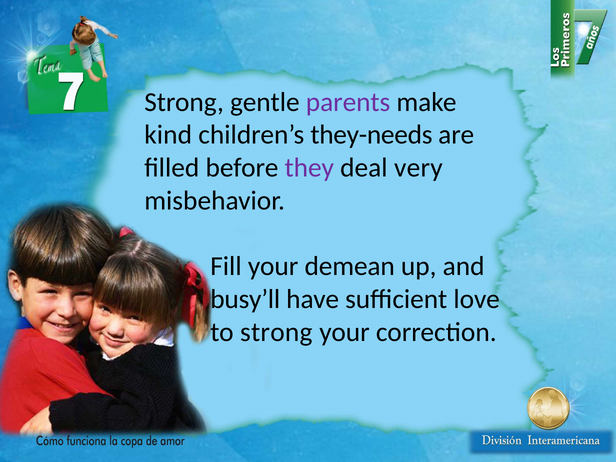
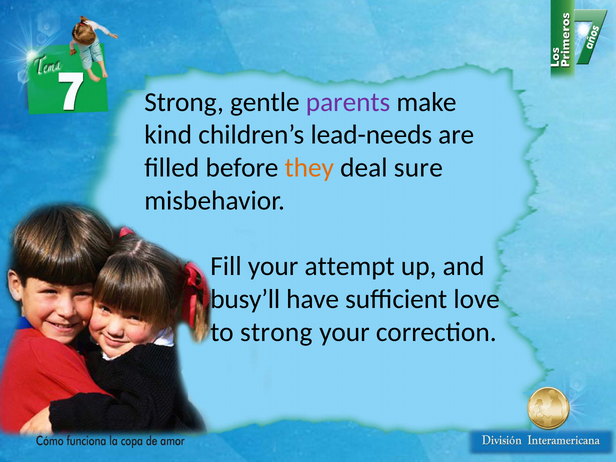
they-needs: they-needs -> lead-needs (371, 135)
they colour: purple -> orange (309, 168)
very: very -> sure (418, 168)
demean: demean -> attempt (350, 266)
